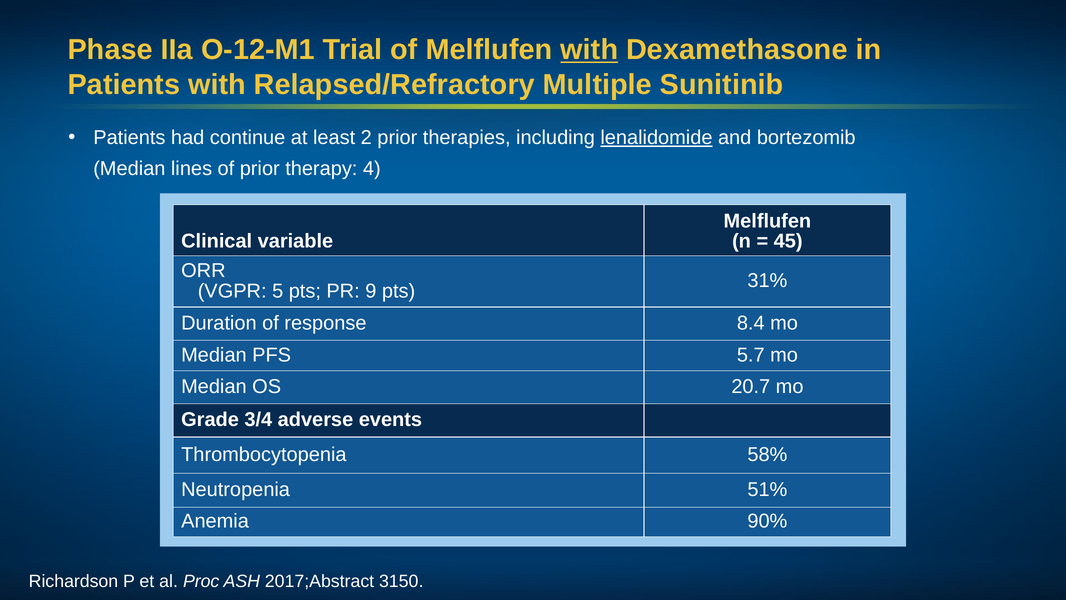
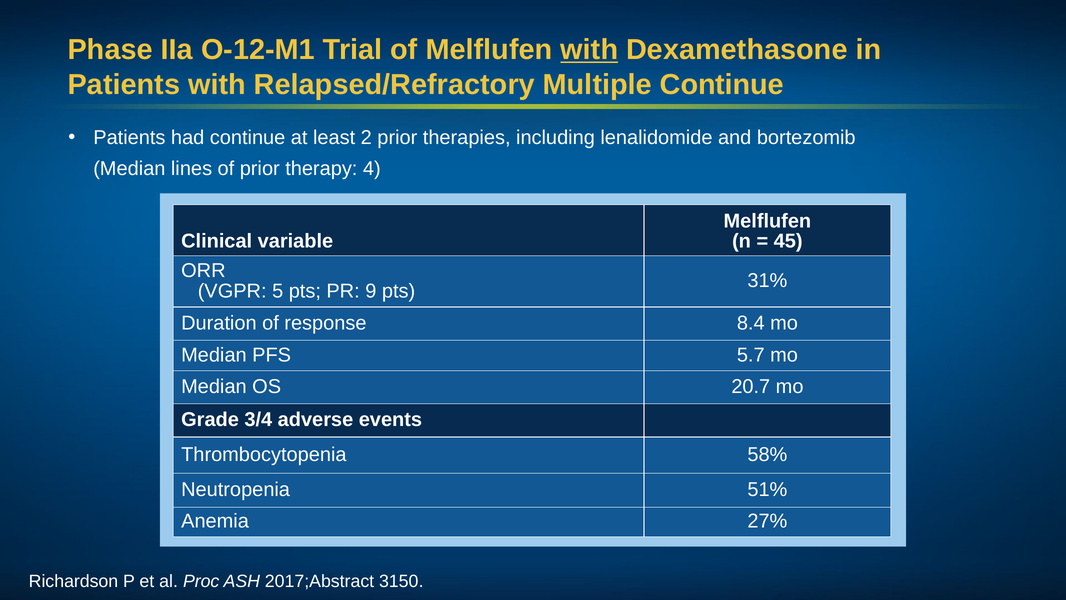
Multiple Sunitinib: Sunitinib -> Continue (722, 85)
lenalidomide underline: present -> none (656, 138)
90%: 90% -> 27% (767, 521)
